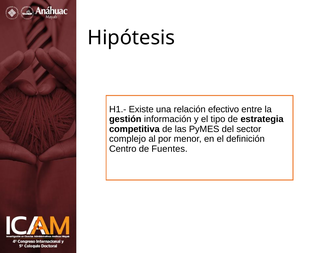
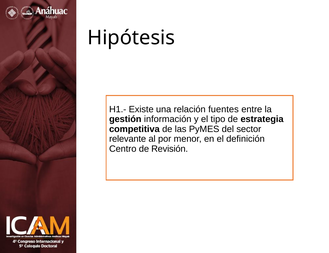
efectivo: efectivo -> fuentes (223, 109)
complejo: complejo -> relevante (128, 139)
Fuentes: Fuentes -> Revisión (170, 149)
